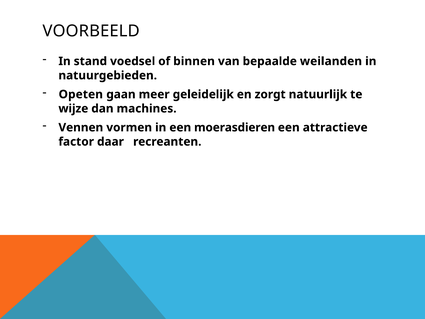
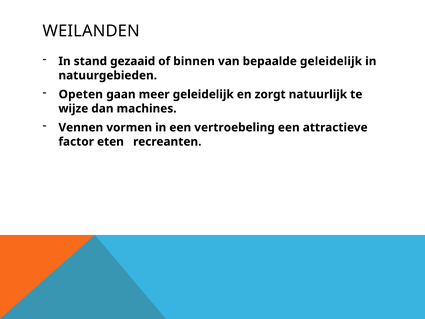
VOORBEELD: VOORBEELD -> WEILANDEN (91, 31)
voedsel: voedsel -> gezaaid (133, 61)
bepaalde weilanden: weilanden -> geleidelijk (331, 61)
moerasdieren: moerasdieren -> vertroebeling (235, 127)
daar: daar -> eten (110, 142)
